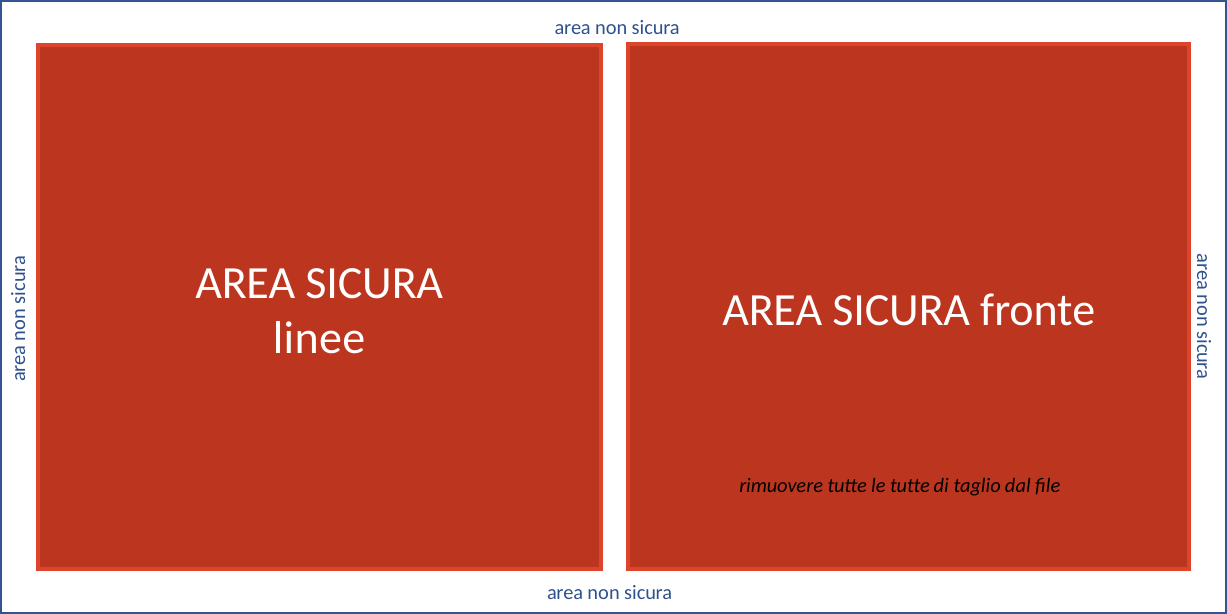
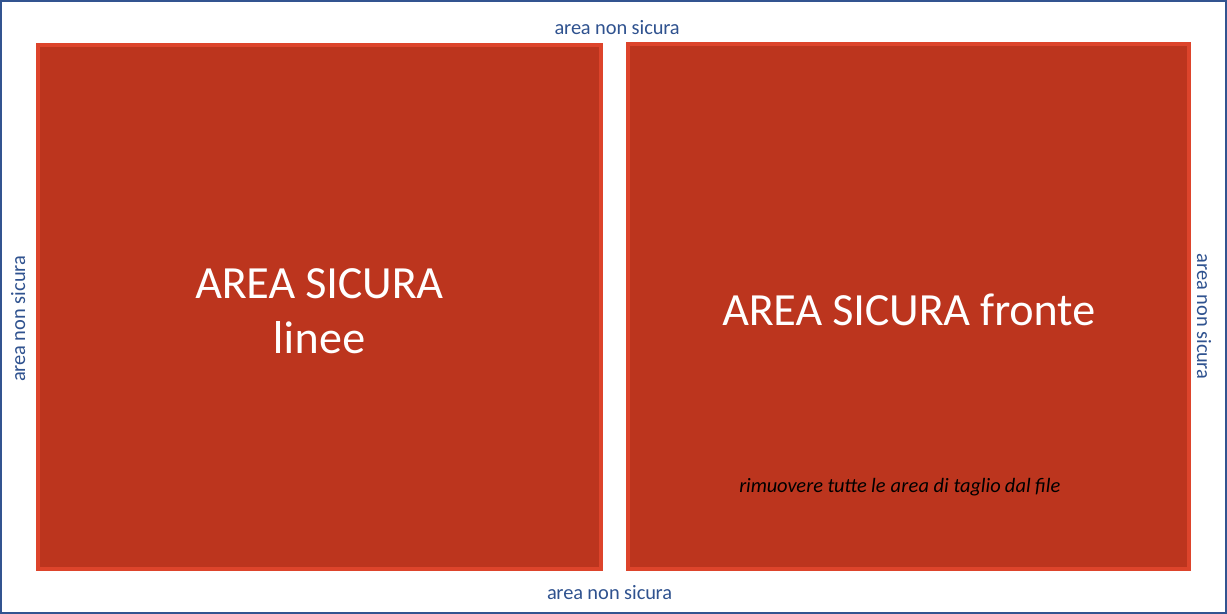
le tutte: tutte -> area (910, 485)
